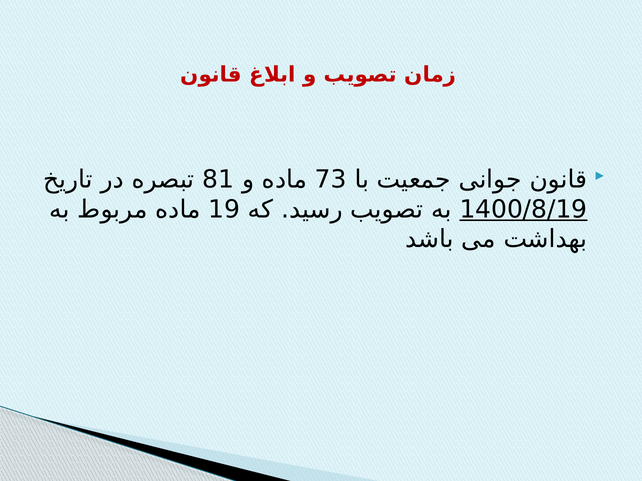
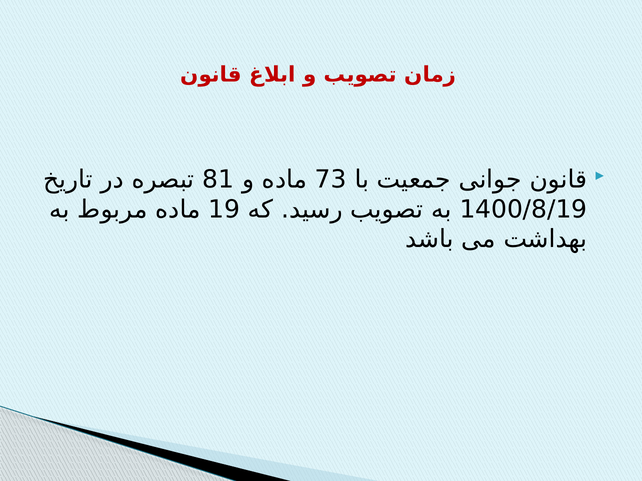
1400/8/19 underline: present -> none (523, 210)
